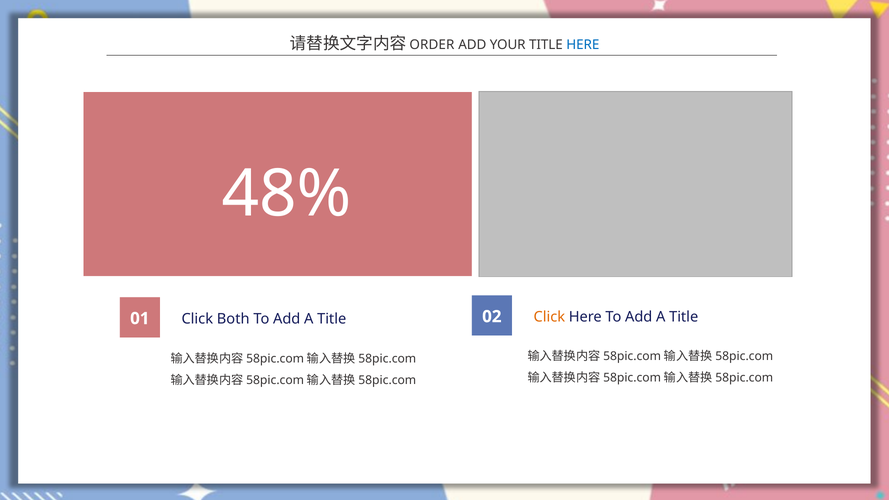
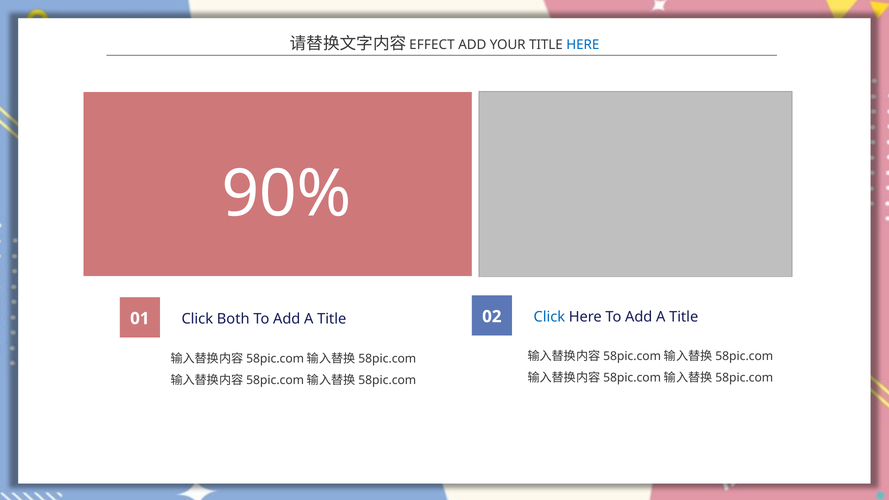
ORDER: ORDER -> EFFECT (432, 45)
48%: 48% -> 90% (287, 194)
Click colour: orange -> blue (549, 317)
